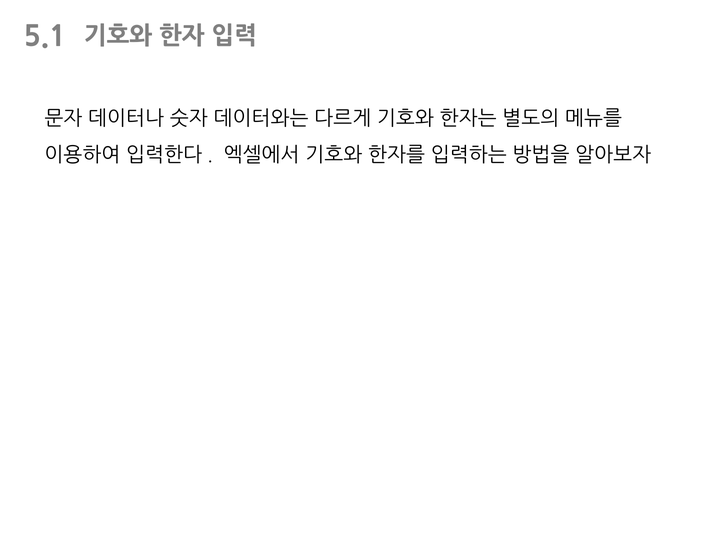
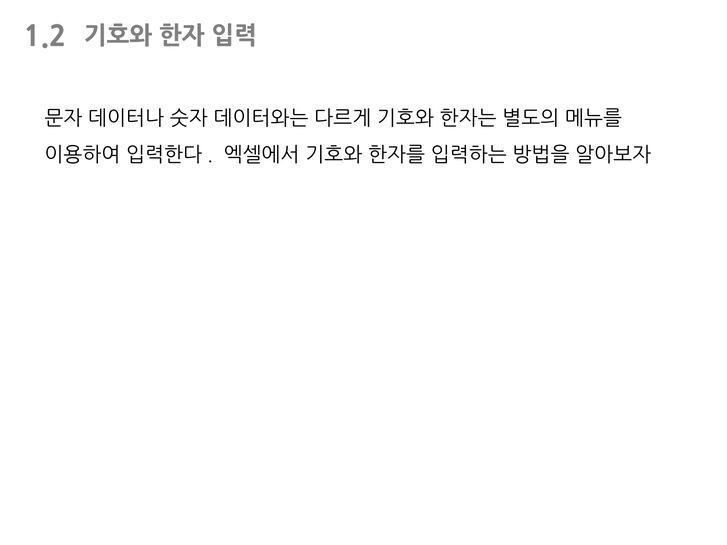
5.1: 5.1 -> 1.2 (45, 37)
